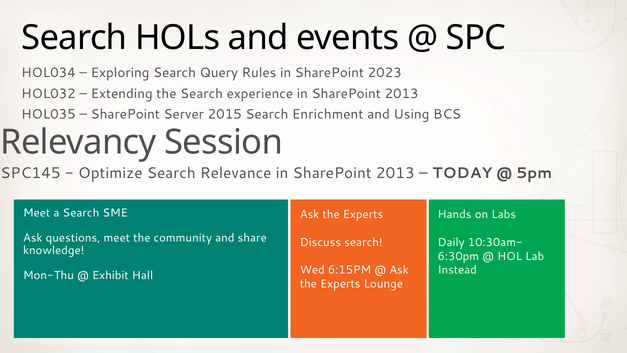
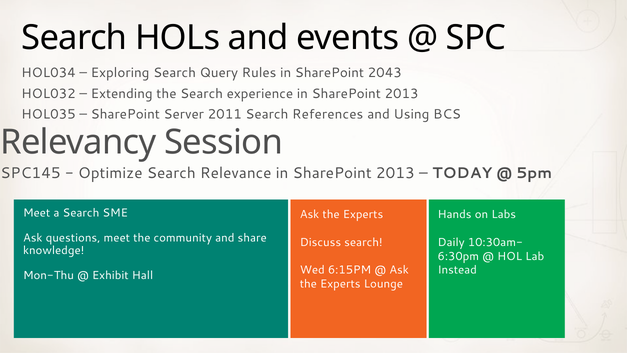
2023: 2023 -> 2043 (385, 73)
2015: 2015 -> 2011 (225, 114)
Enrichment: Enrichment -> References (328, 114)
